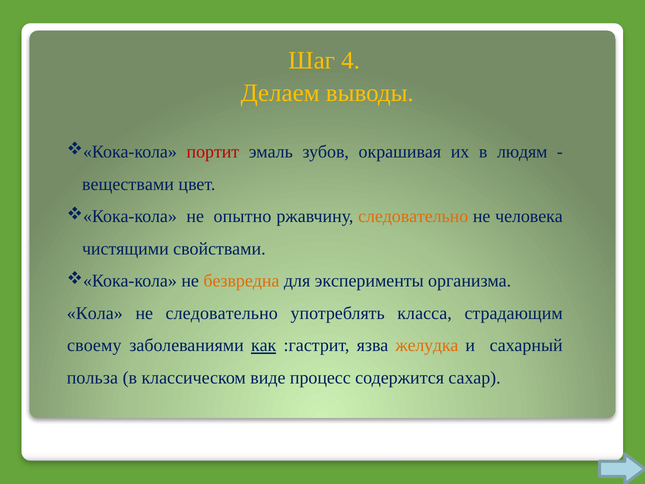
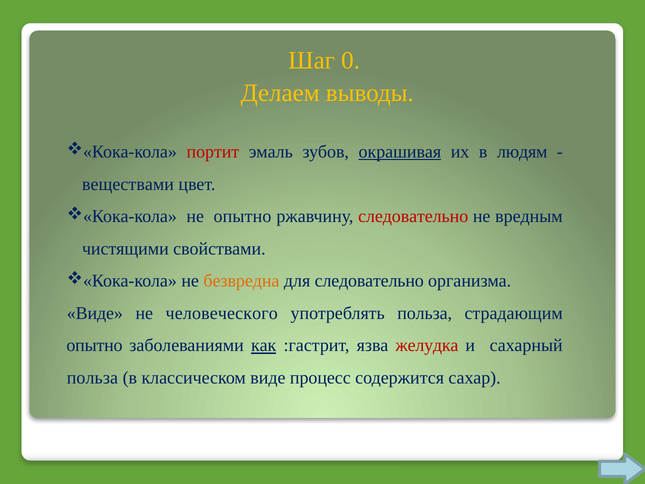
4: 4 -> 0 (351, 61)
окрашивая underline: none -> present (400, 152)
следовательно colour: orange -> red (413, 216)
человека: человека -> вредным (529, 216)
для эксперименты: эксперименты -> следовательно (369, 281)
Кола: Кола -> Виде (95, 313)
не следовательно: следовательно -> человеческого (222, 313)
употреблять класса: класса -> польза (425, 313)
своему: своему -> опытно (94, 345)
желудка colour: orange -> red (427, 345)
